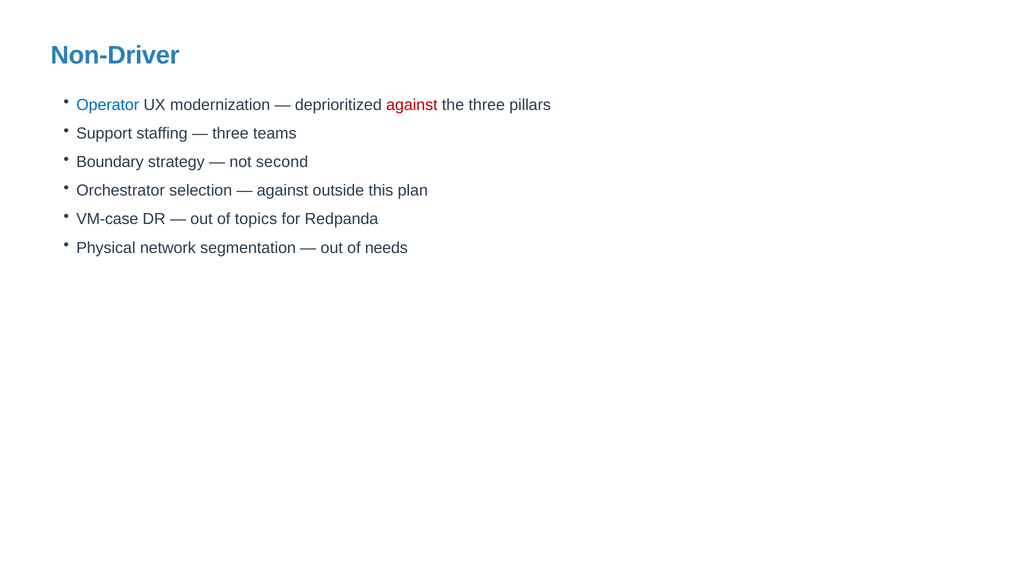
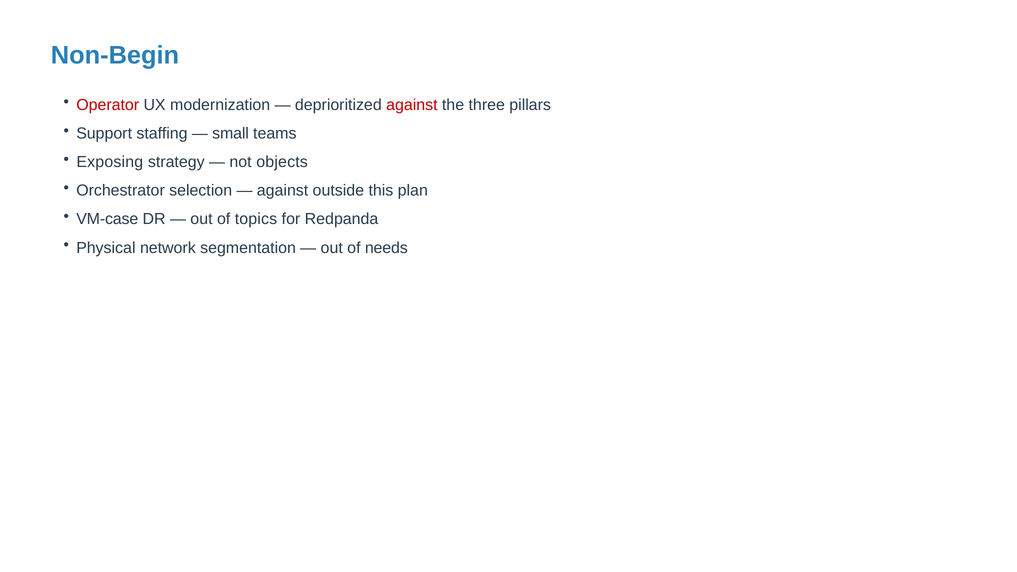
Non-Driver: Non-Driver -> Non-Begin (115, 55)
Operator colour: blue -> red (108, 105)
three: three -> small (231, 133)
Boundary: Boundary -> Exposing (110, 162)
second: second -> objects (282, 162)
